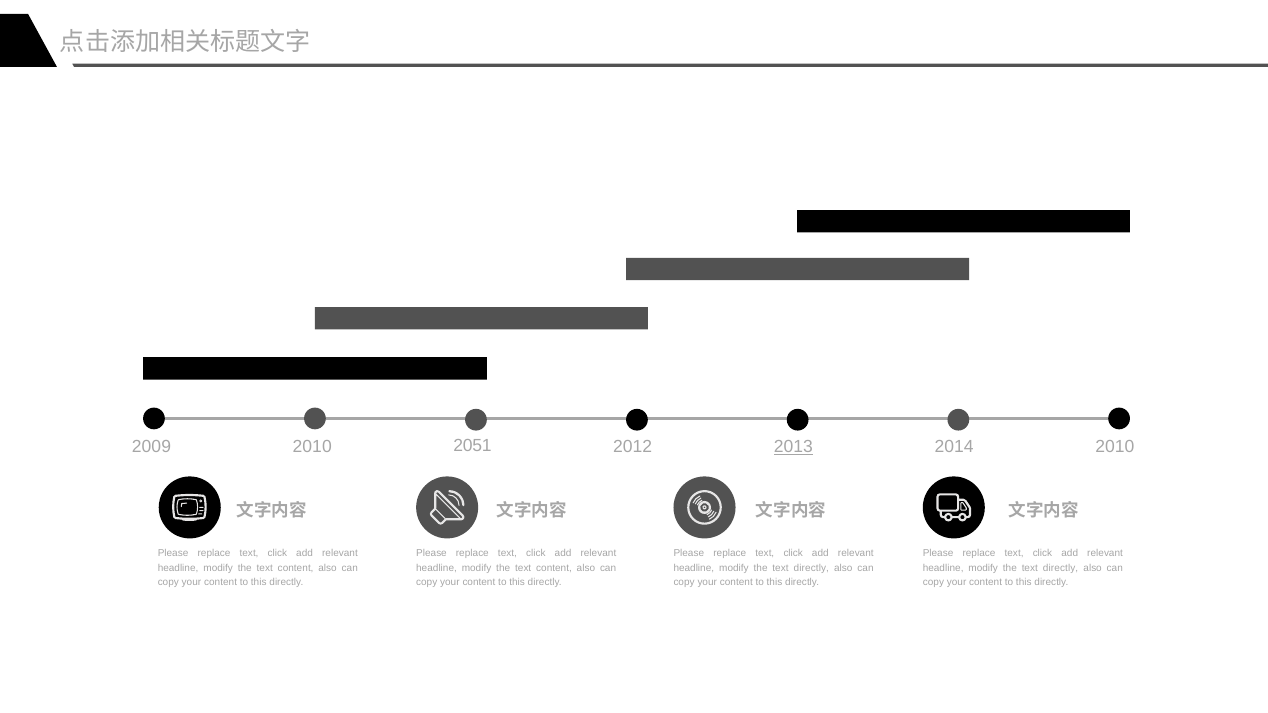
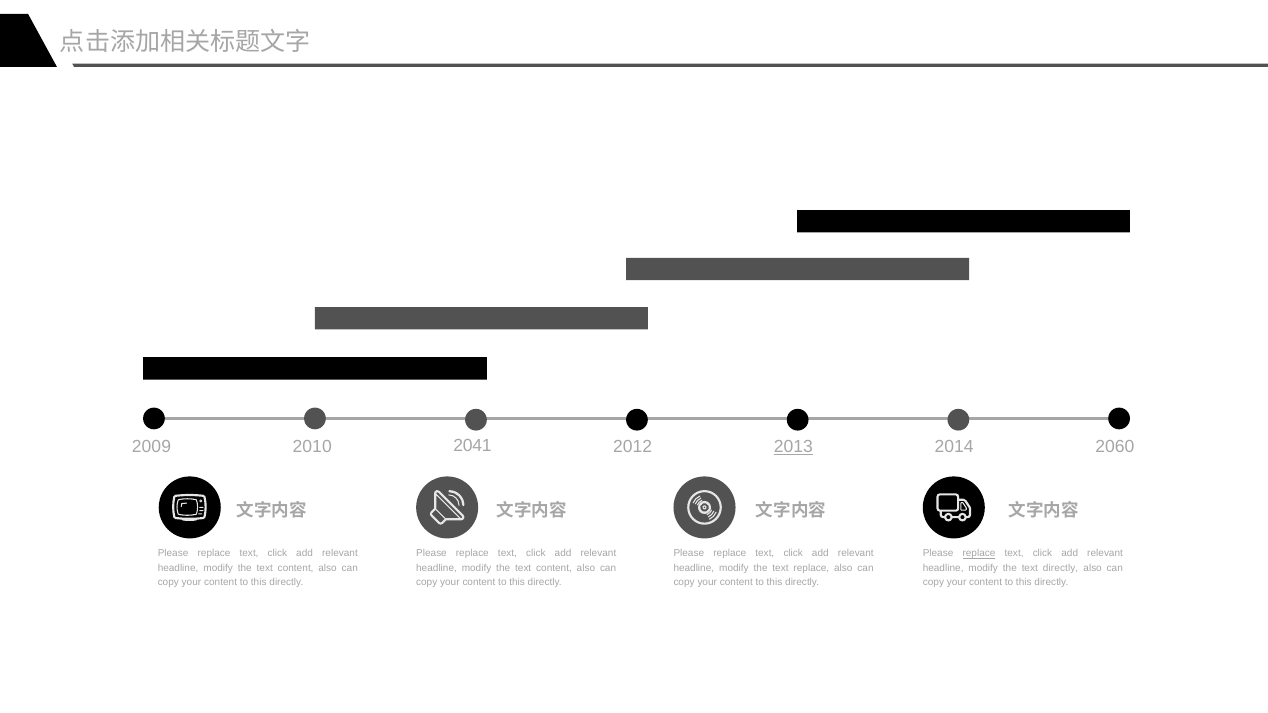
2051: 2051 -> 2041 (473, 446)
2010: 2010 -> 2060 (1115, 447)
replace underline: none -> present (979, 554)
directly: directly -> replace (811, 568)
